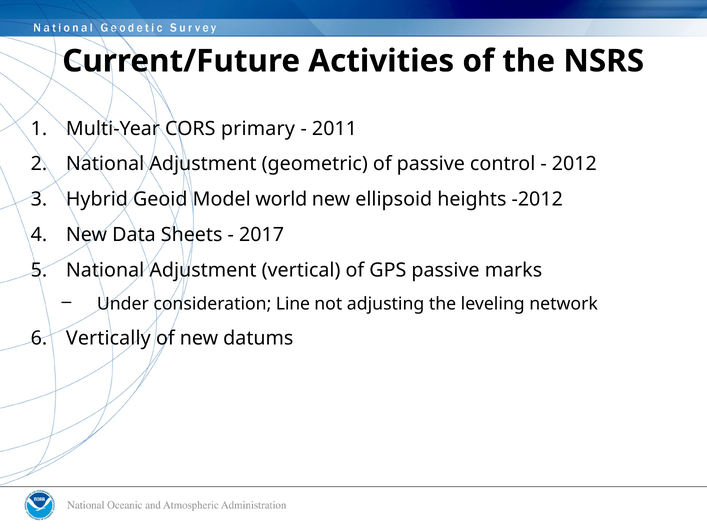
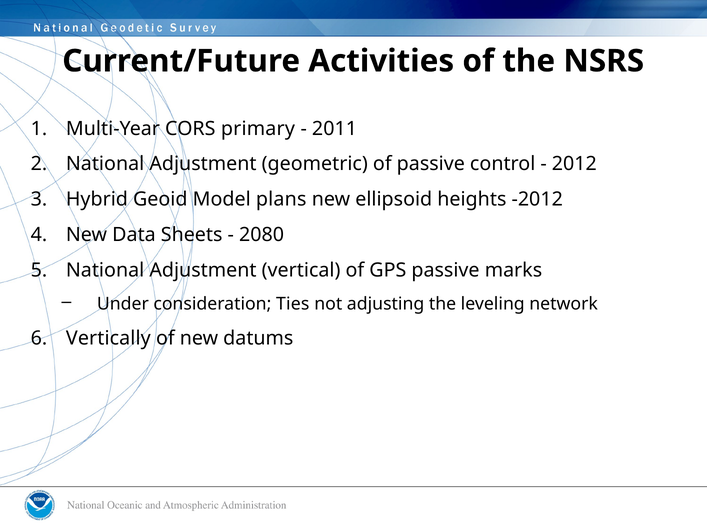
world: world -> plans (281, 199)
2017: 2017 -> 2080 (262, 235)
Line: Line -> Ties (293, 304)
